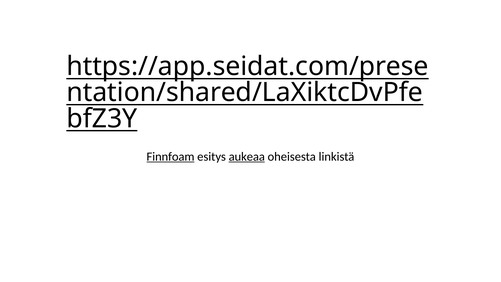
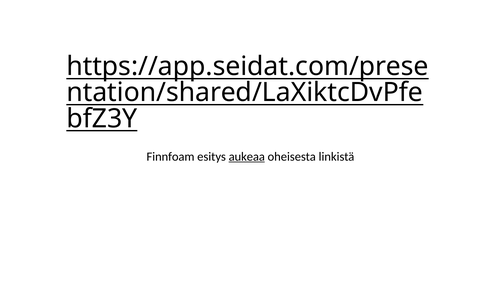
Finnfoam underline: present -> none (171, 157)
